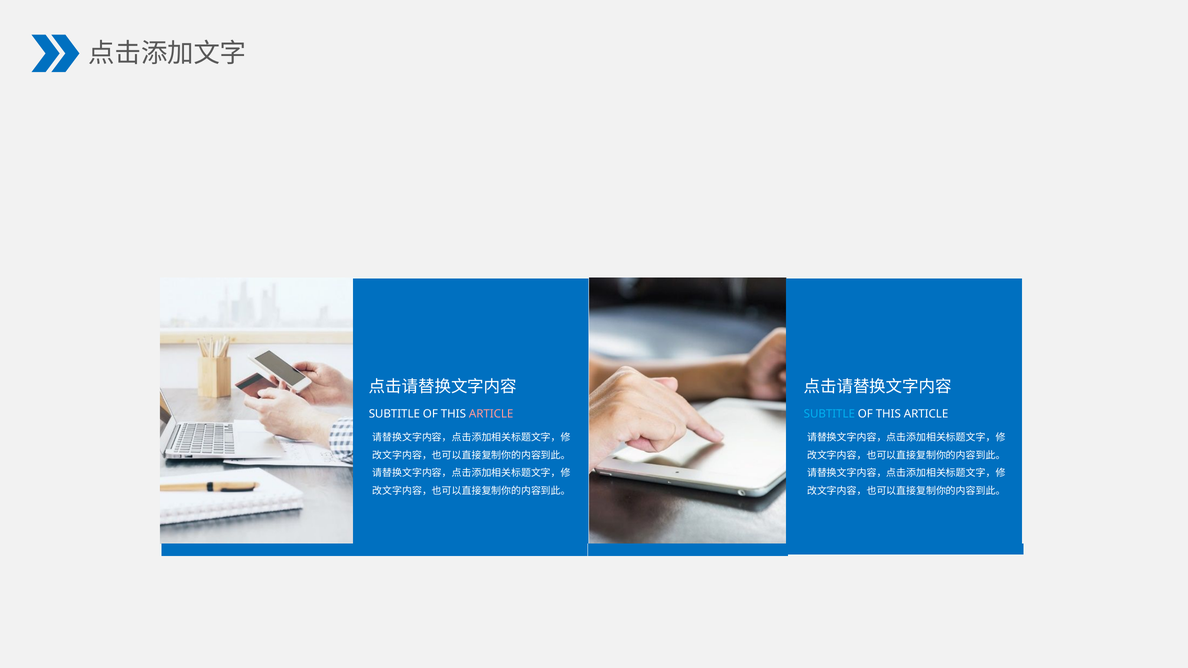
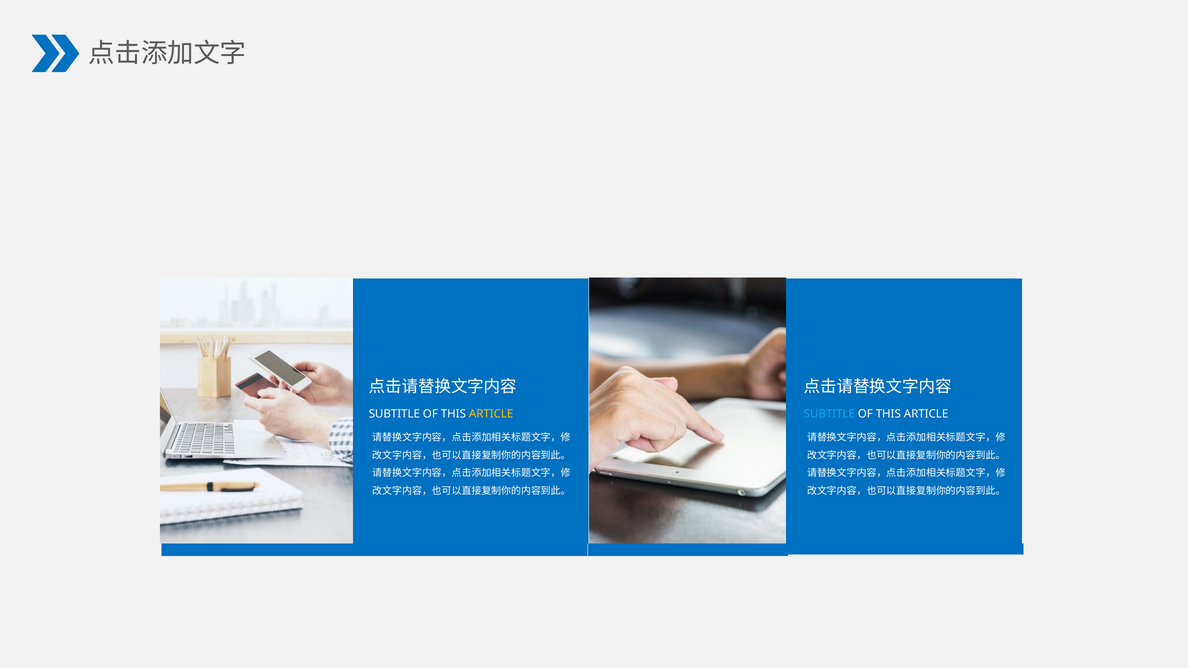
ARTICLE colour: pink -> yellow (491, 414)
